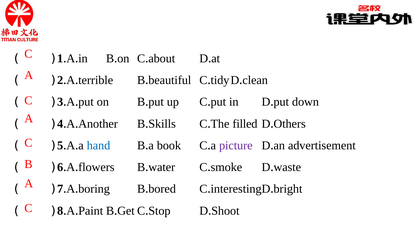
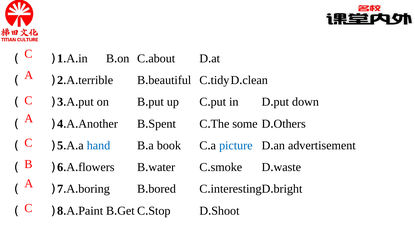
Skills: Skills -> Spent (162, 124)
filled: filled -> some (245, 124)
picture colour: purple -> blue (236, 146)
